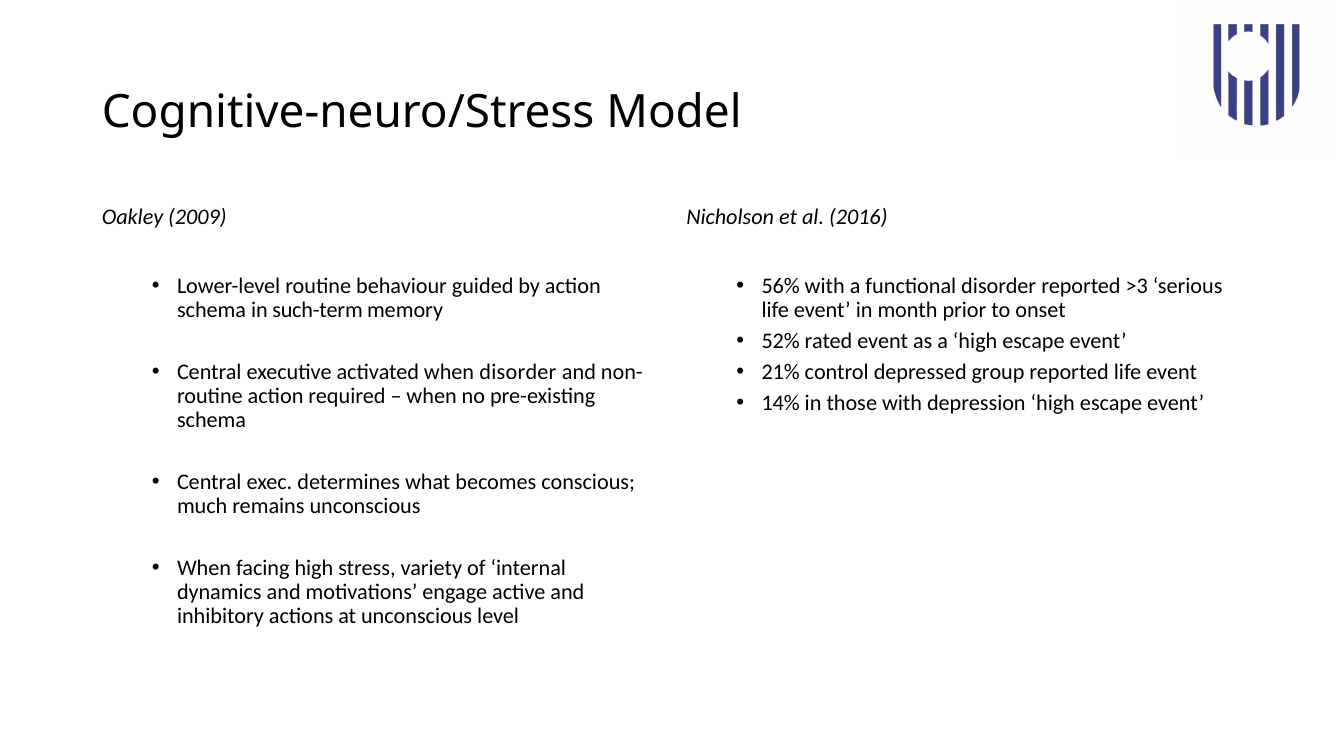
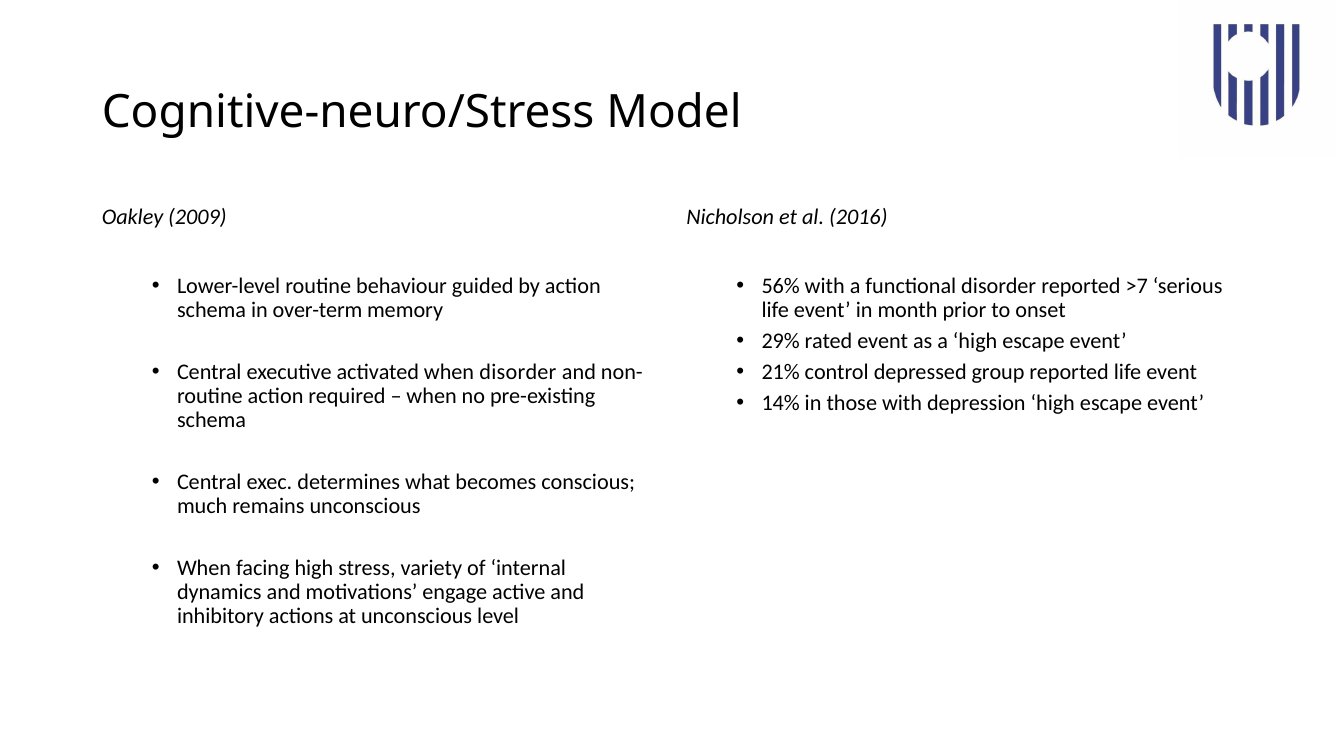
>3: >3 -> >7 (1137, 286)
such-term: such-term -> over-term (318, 310)
52%: 52% -> 29% (781, 341)
